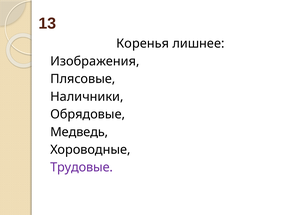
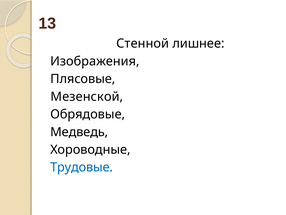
Коренья: Коренья -> Стенной (143, 43)
Наличники: Наличники -> Мезенской (87, 96)
Трудовые colour: purple -> blue (82, 167)
